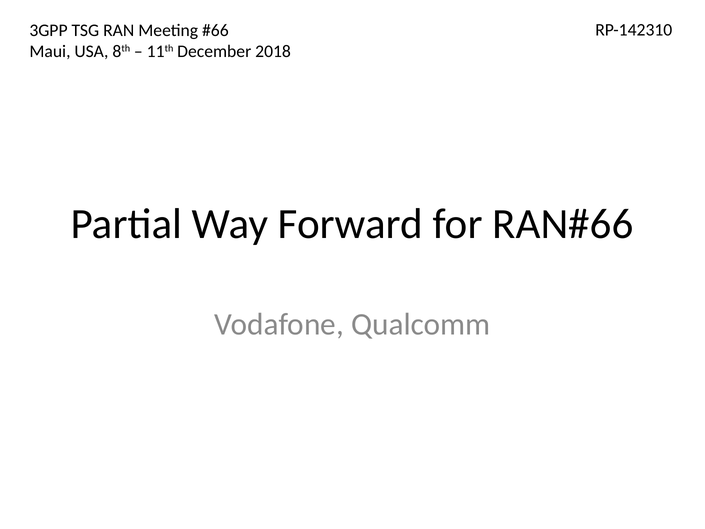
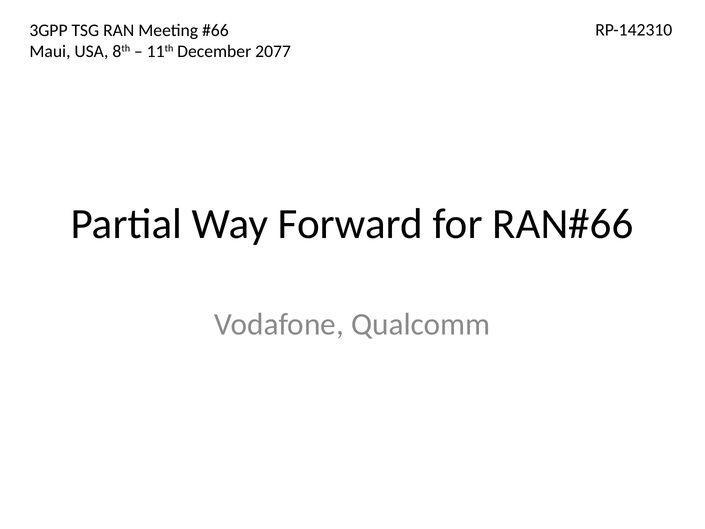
2018: 2018 -> 2077 (273, 51)
